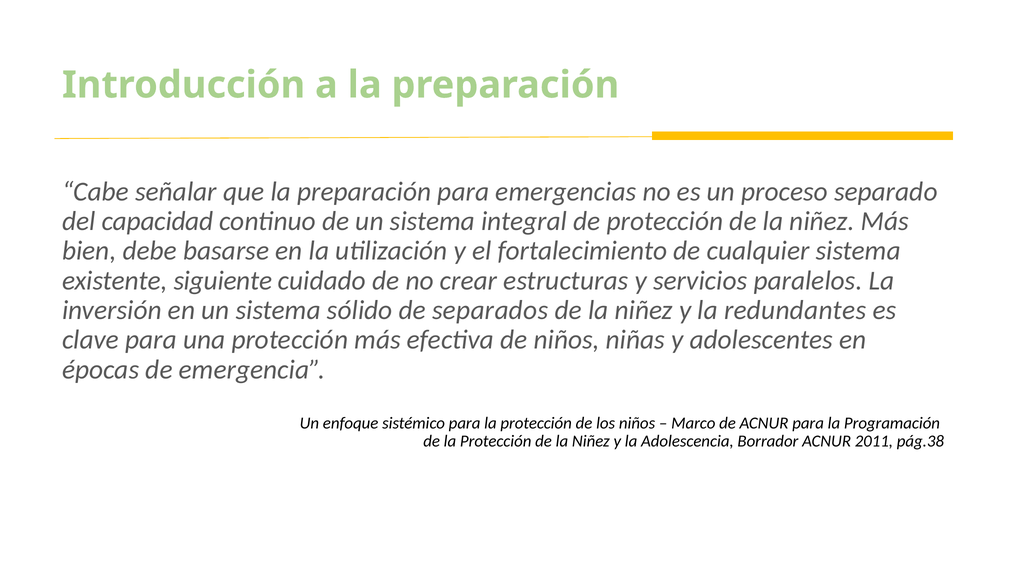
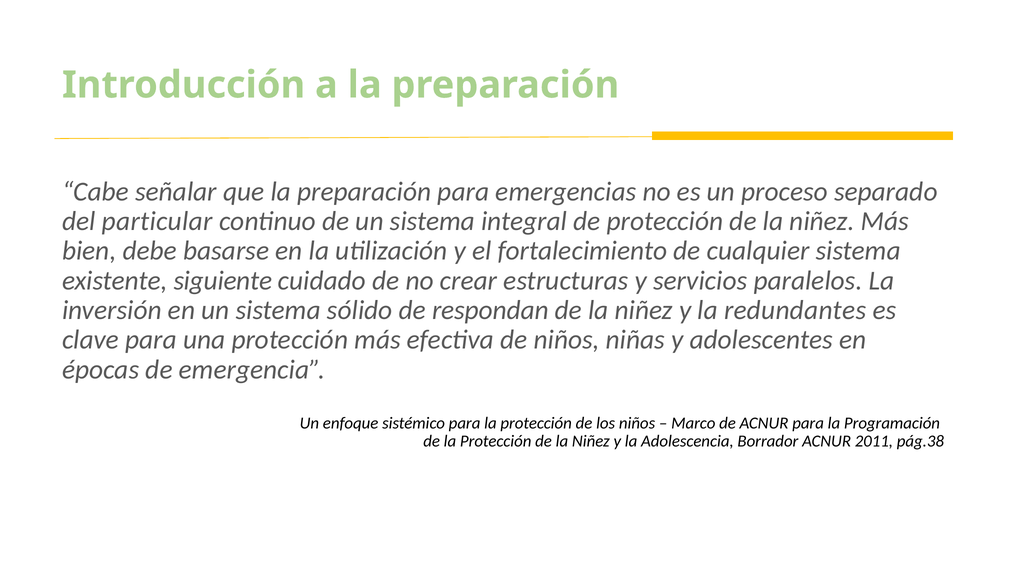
capacidad: capacidad -> particular (157, 221)
separados: separados -> respondan (490, 310)
